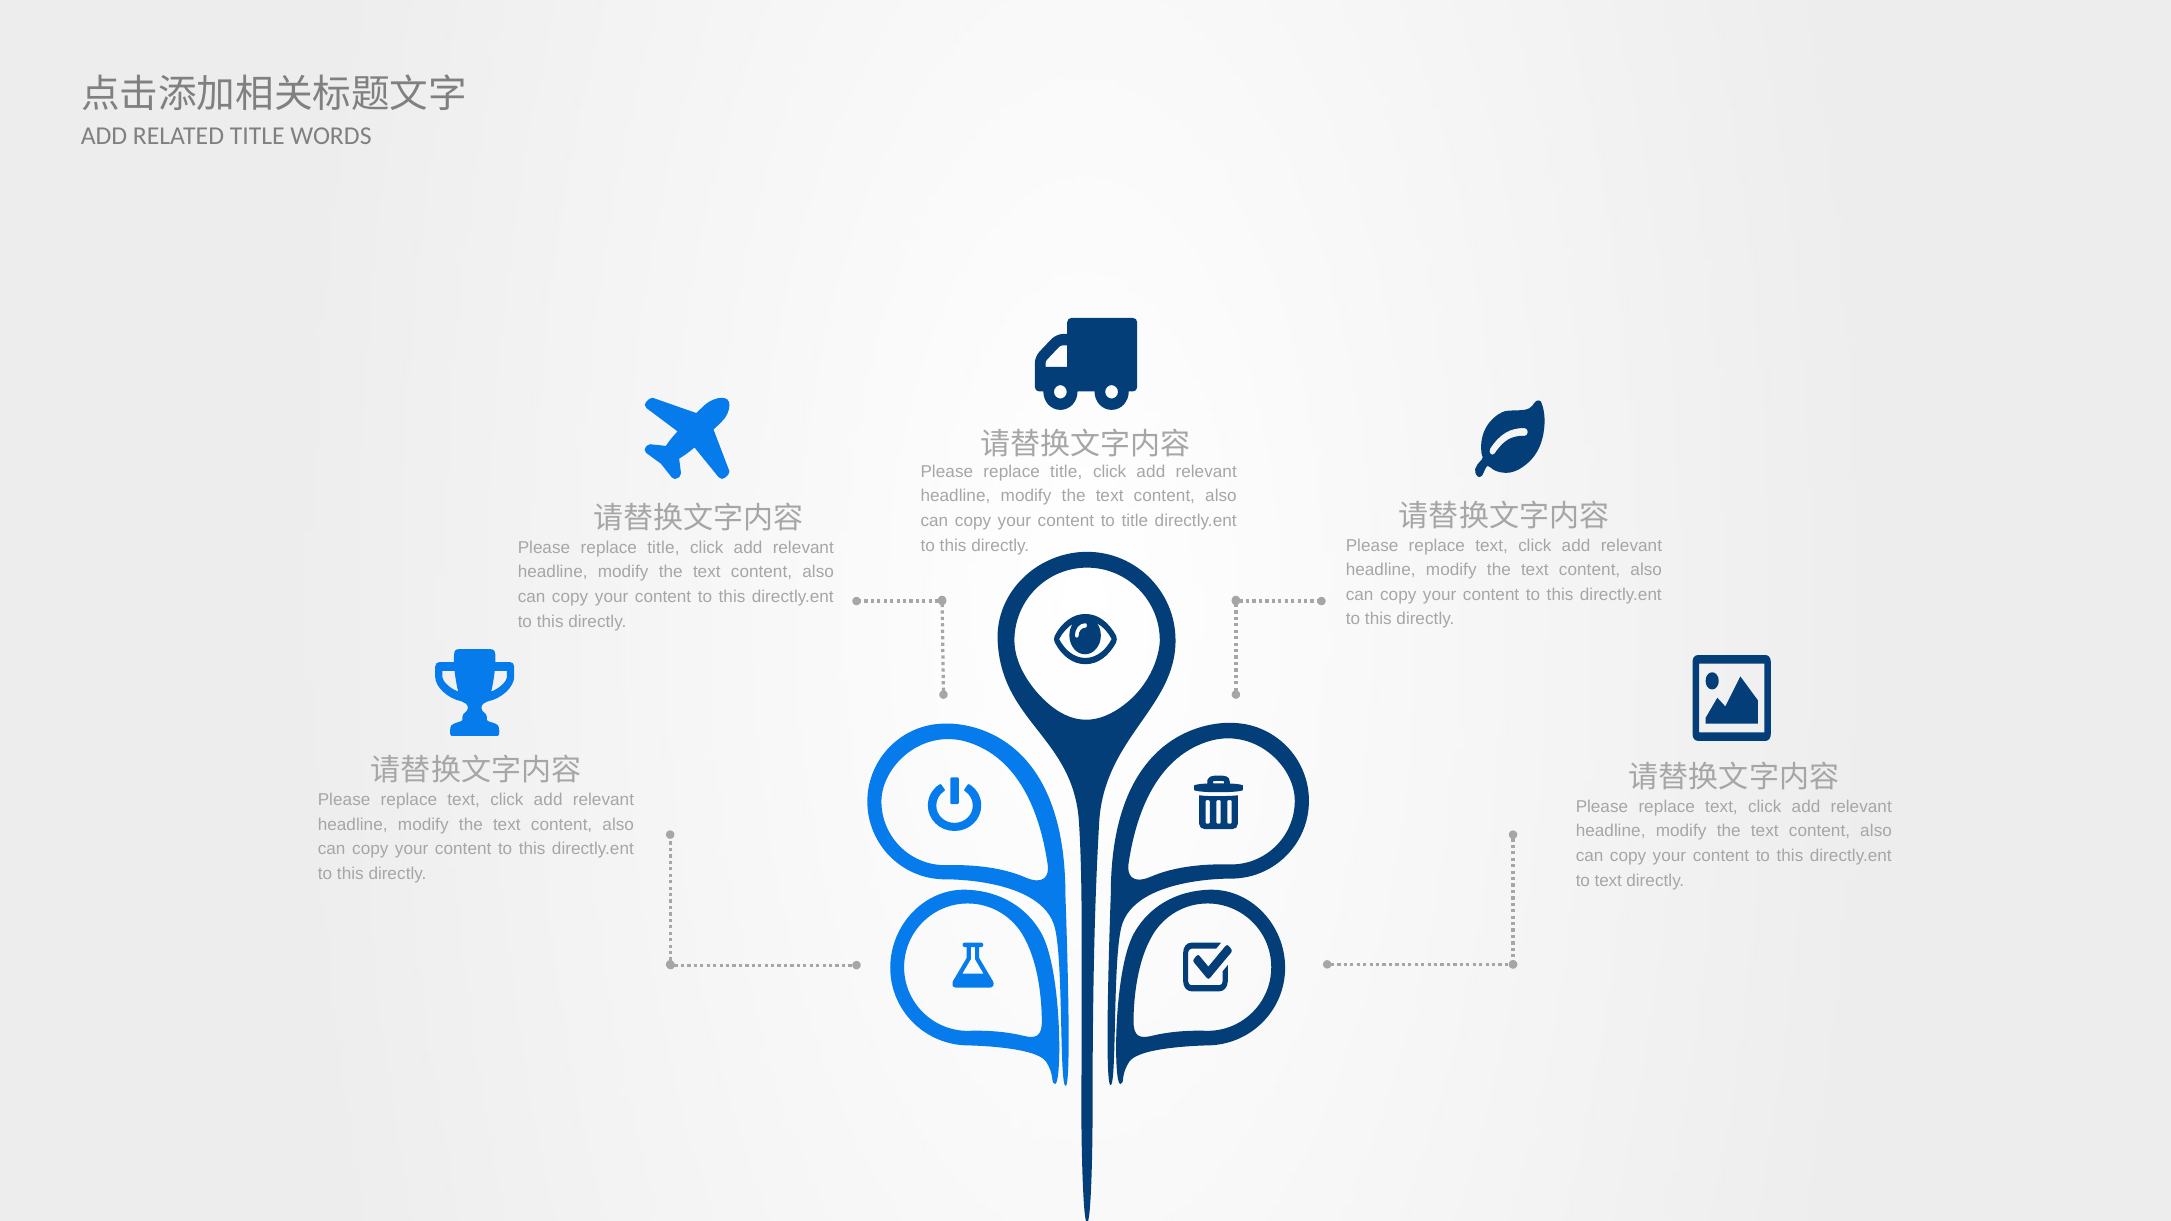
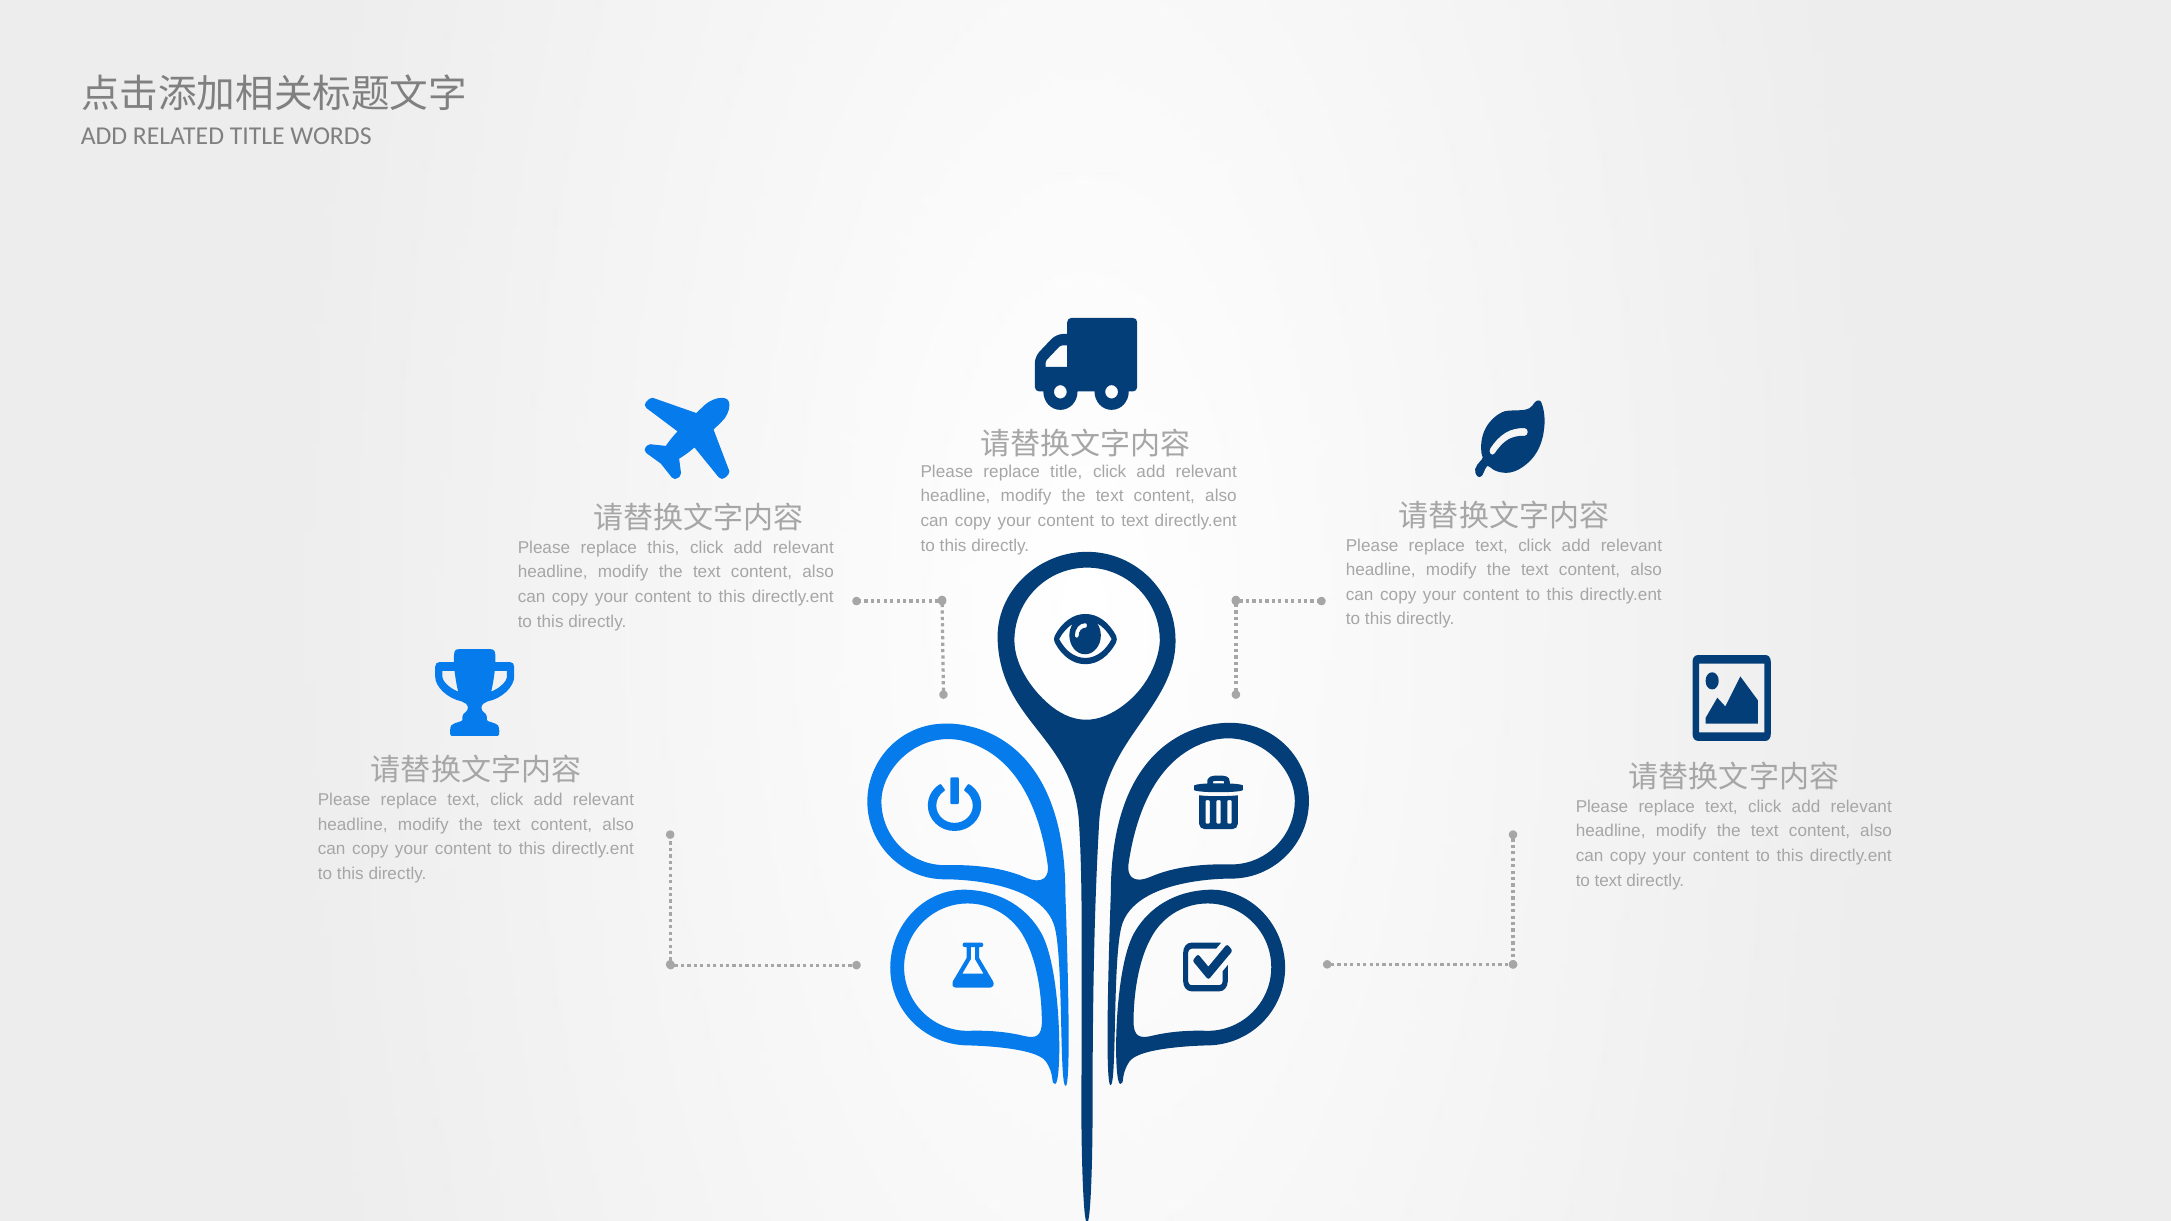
content to title: title -> text (1135, 521)
title: title -> this (663, 548)
